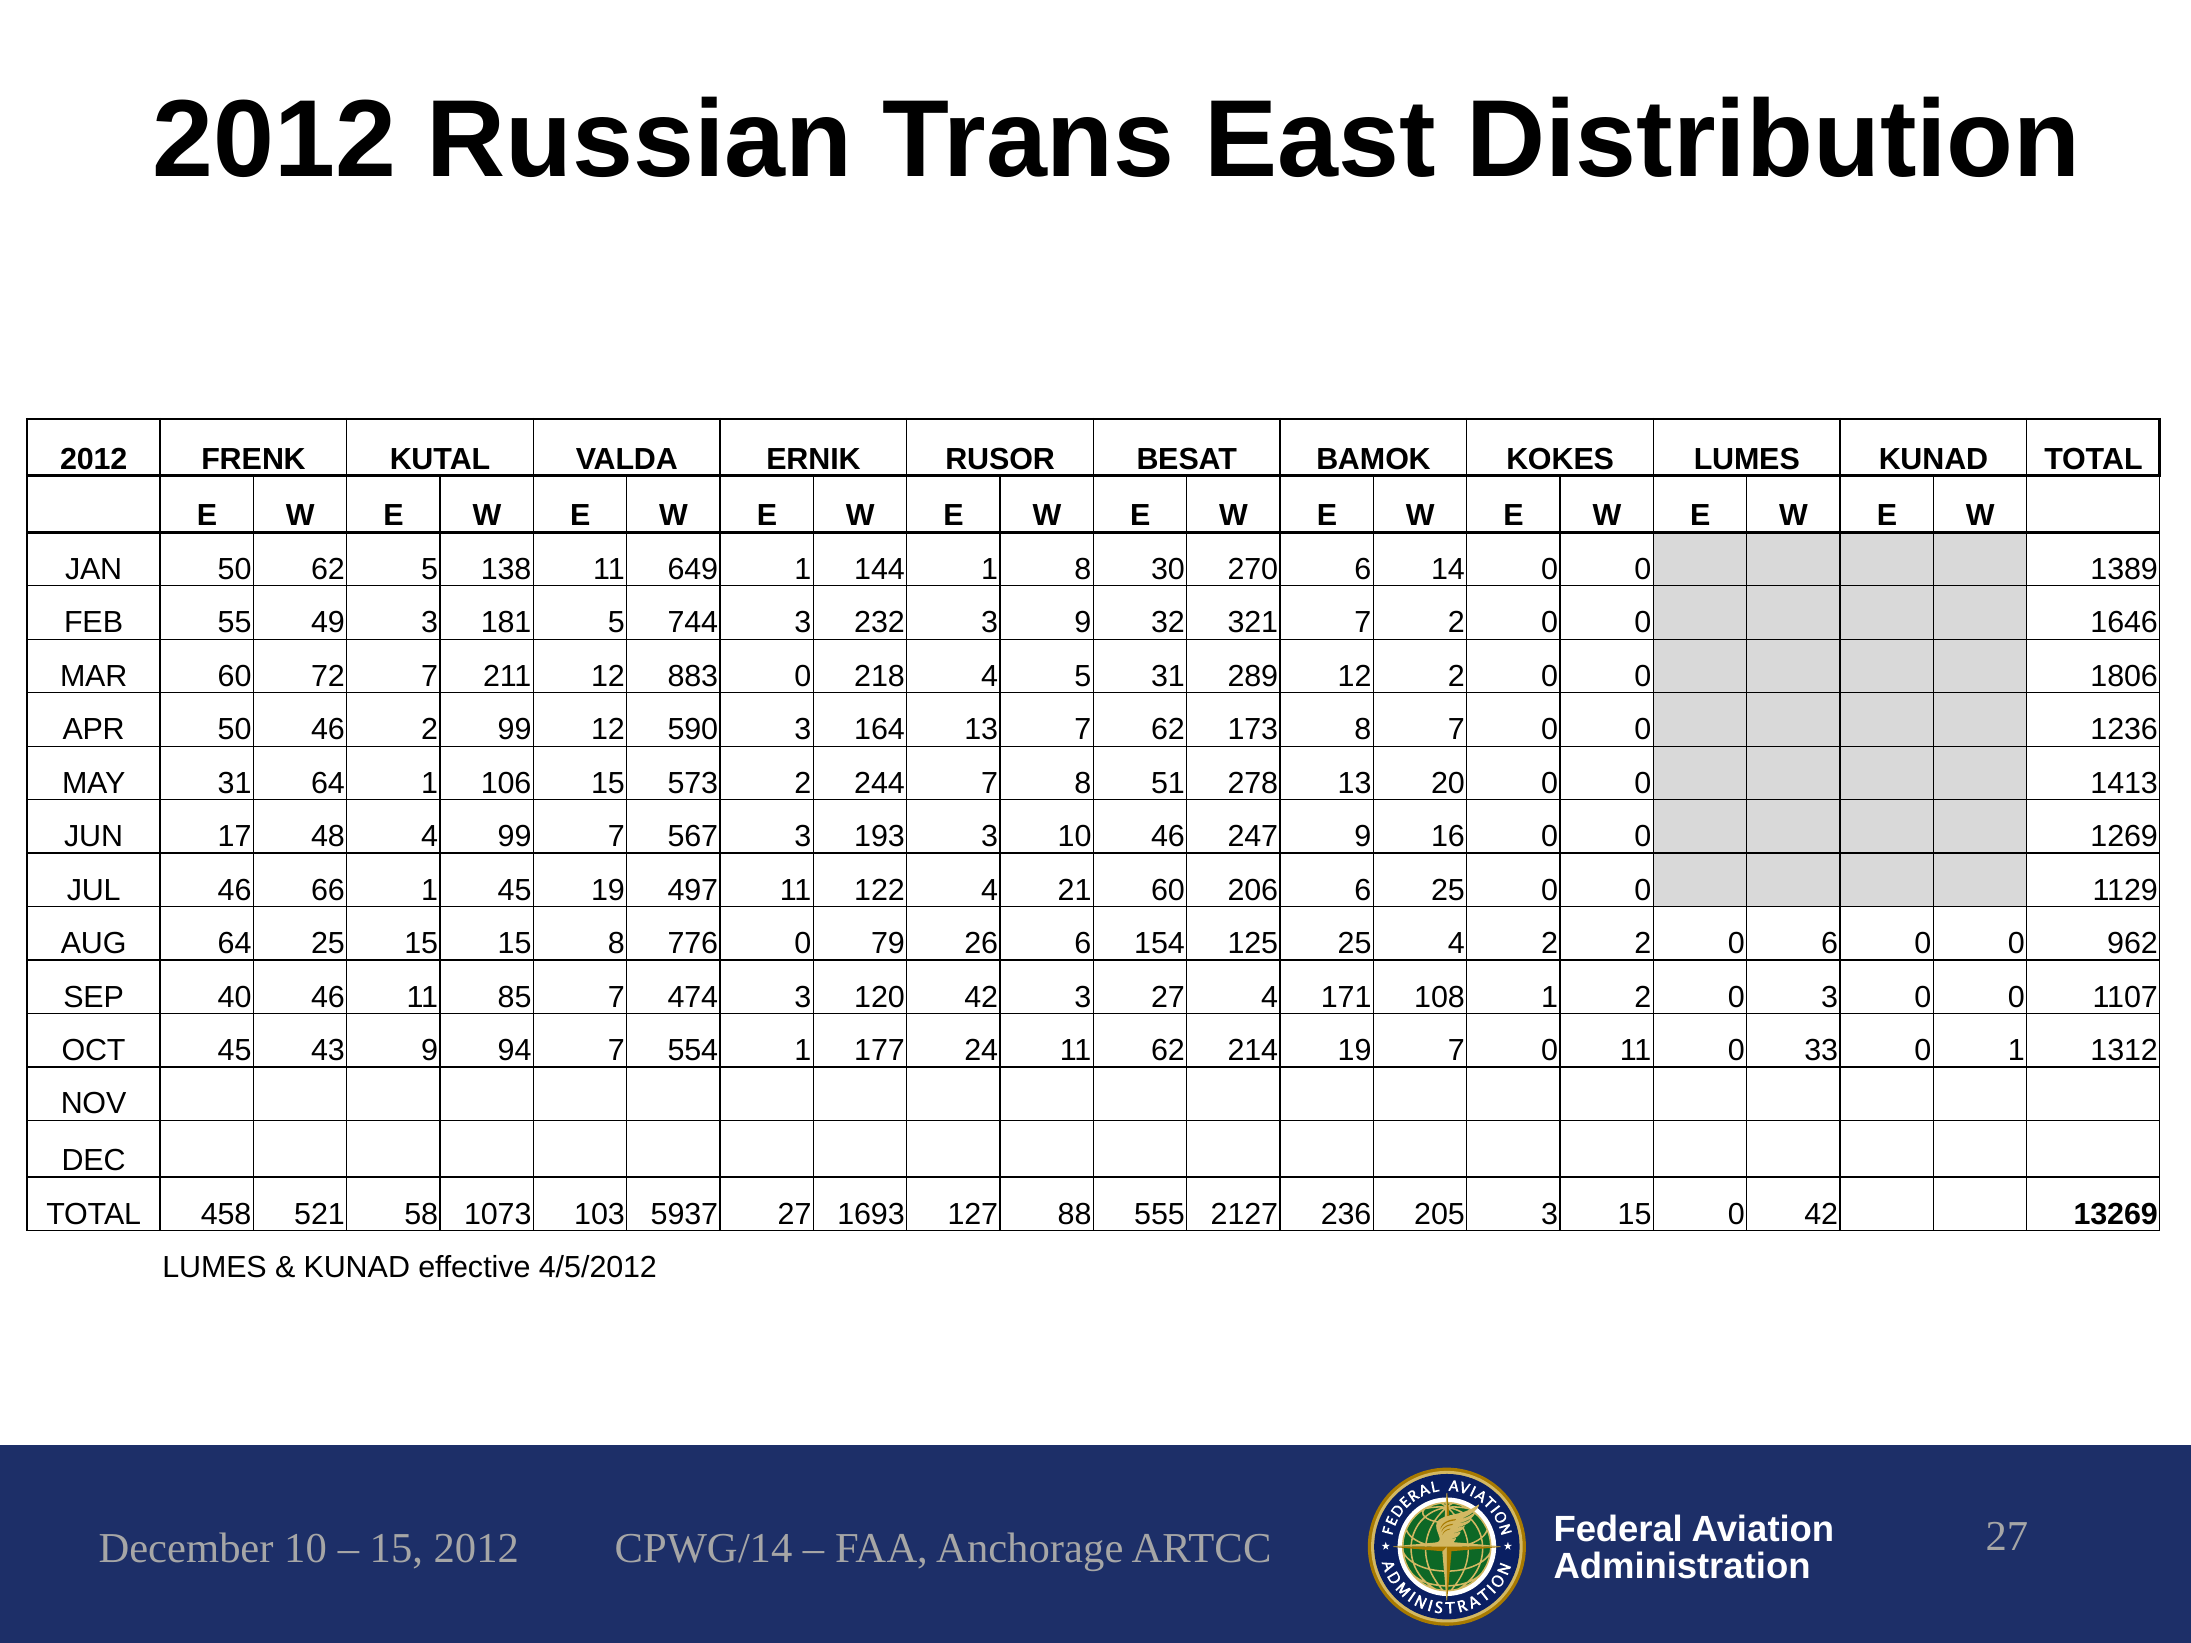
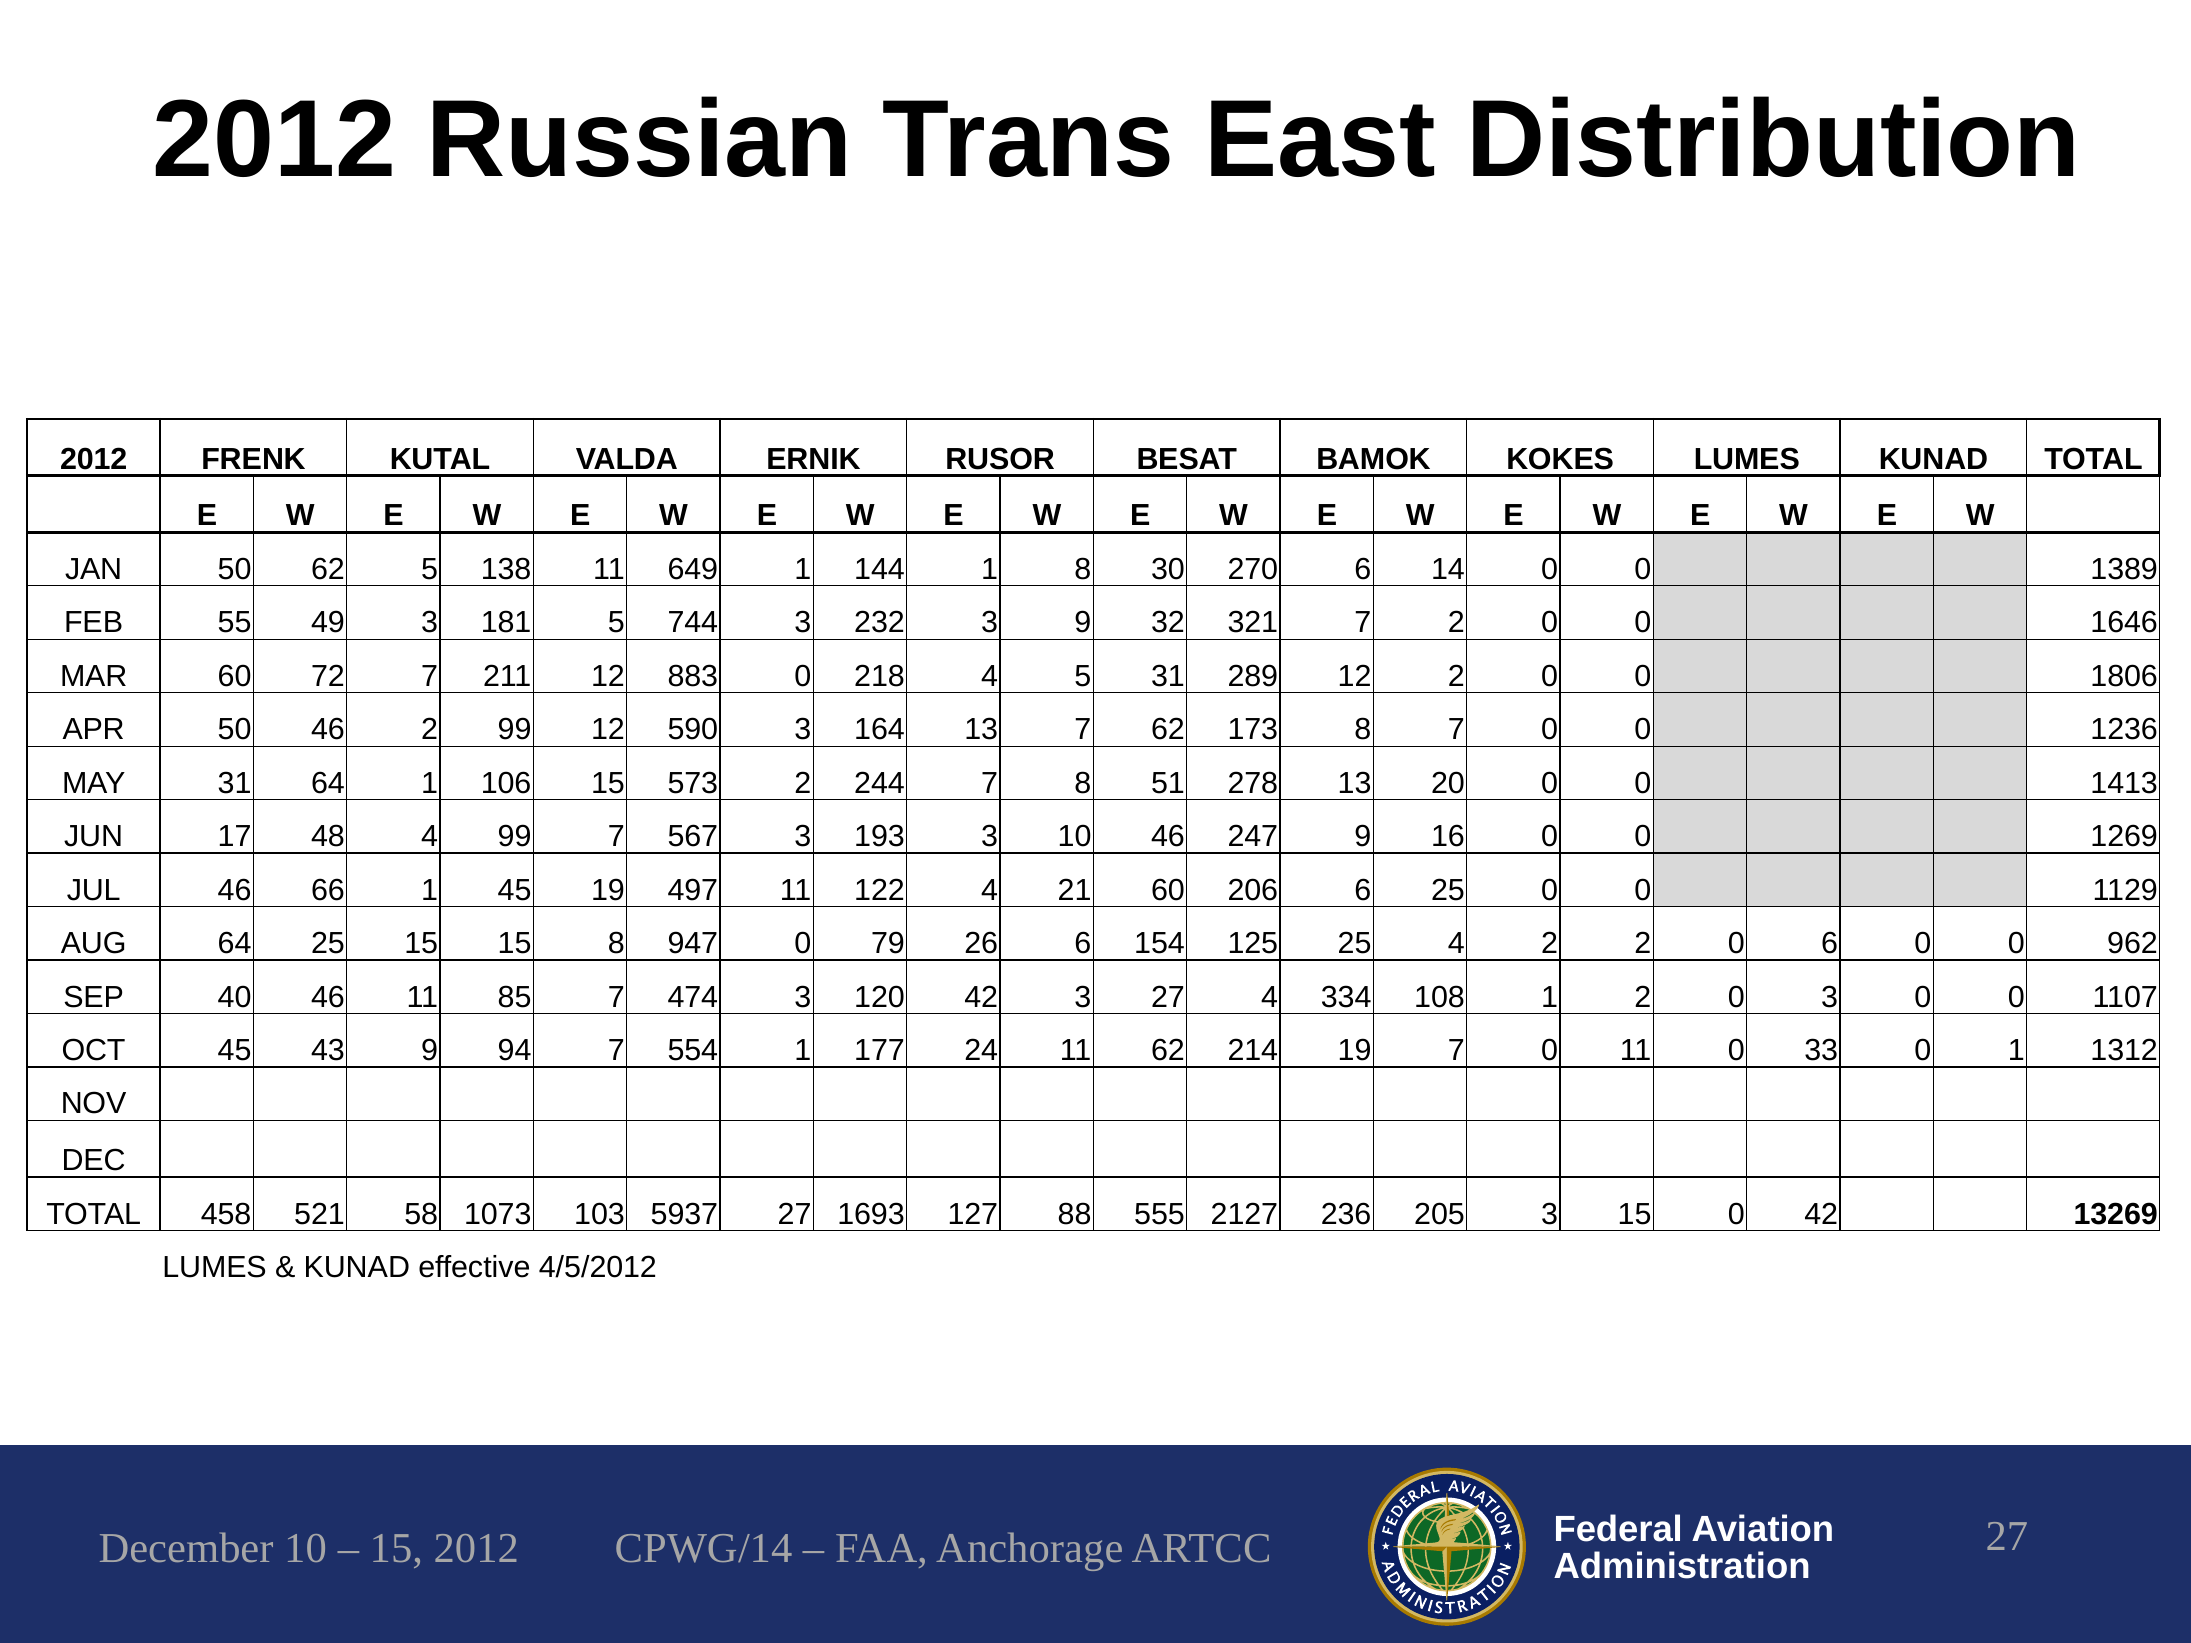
776: 776 -> 947 (693, 944)
171: 171 -> 334 (1346, 997)
